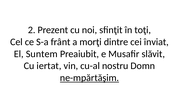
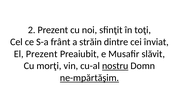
morţi: morţi -> străin (91, 42)
El Suntem: Suntem -> Prezent (42, 54)
iertat: iertat -> morţi (49, 66)
nostru underline: none -> present (115, 66)
